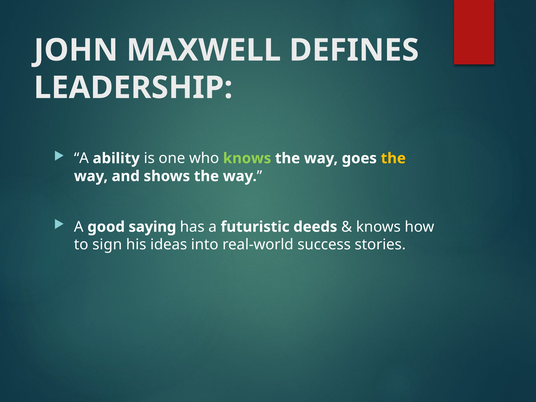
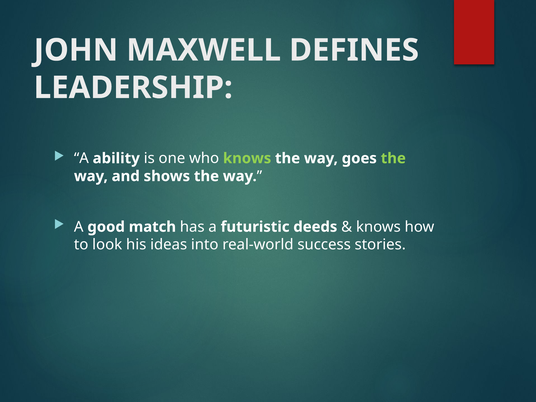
the colour: yellow -> light green (393, 158)
saying: saying -> match (152, 227)
sign: sign -> look (107, 245)
